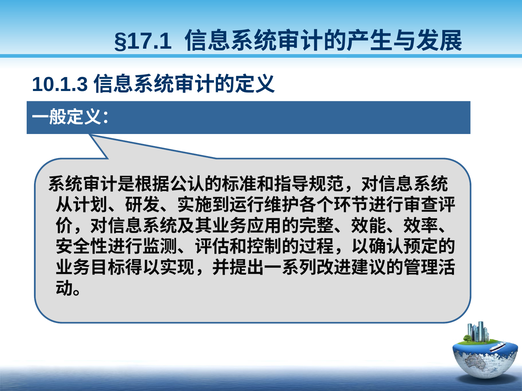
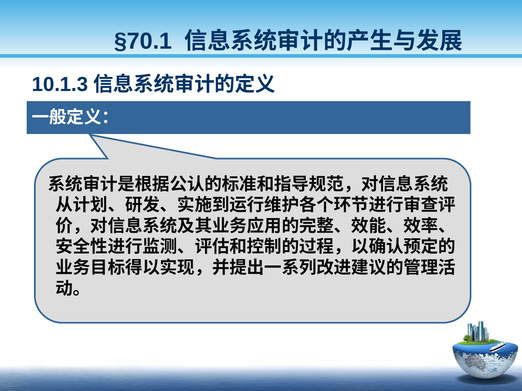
§17.1: §17.1 -> §70.1 (143, 41)
